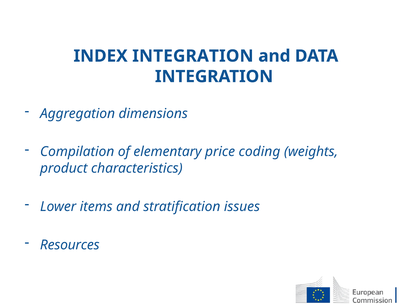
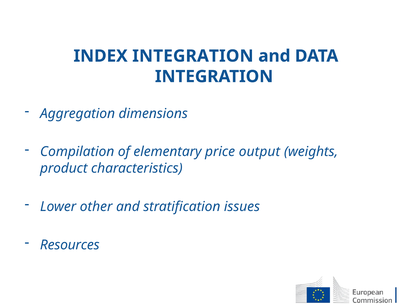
coding: coding -> output (259, 152)
items: items -> other (96, 207)
